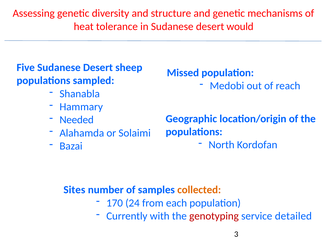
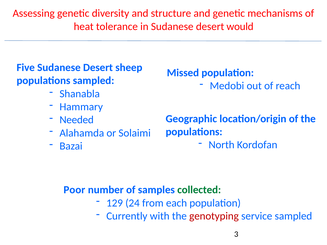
Sites: Sites -> Poor (74, 190)
collected colour: orange -> green (199, 190)
170: 170 -> 129 (115, 203)
service detailed: detailed -> sampled (293, 216)
